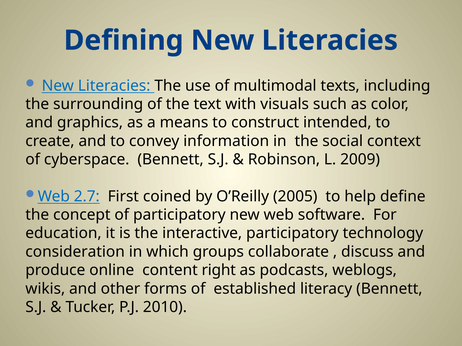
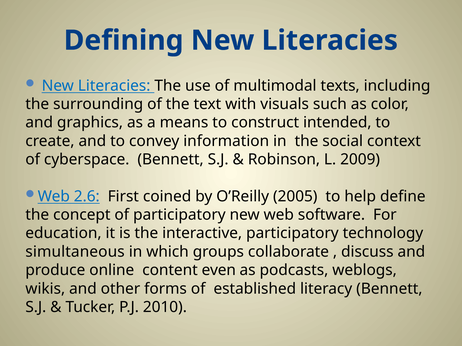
2.7: 2.7 -> 2.6 (87, 197)
consideration: consideration -> simultaneous (75, 252)
right: right -> even (219, 271)
